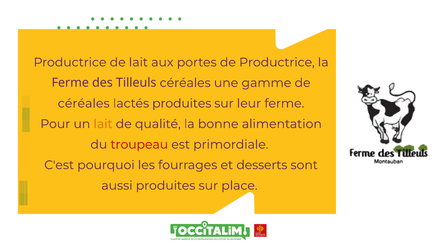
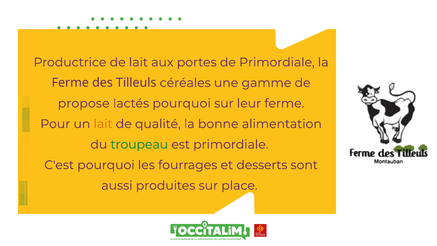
de Productrice: Productrice -> Primordiale (277, 62)
céréales: céréales -> propose (84, 103)
lactés produites: produites -> pourquoi (182, 103)
troupeau colour: red -> green (139, 144)
